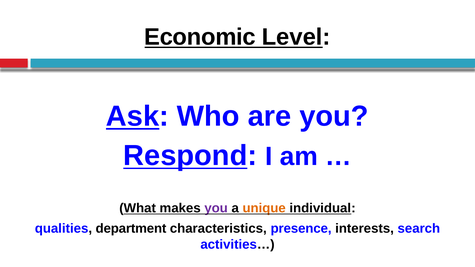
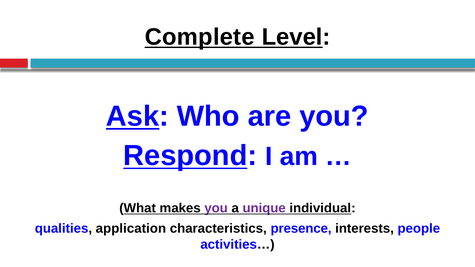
Economic: Economic -> Complete (200, 37)
unique colour: orange -> purple (264, 208)
department: department -> application (131, 229)
search: search -> people (419, 229)
